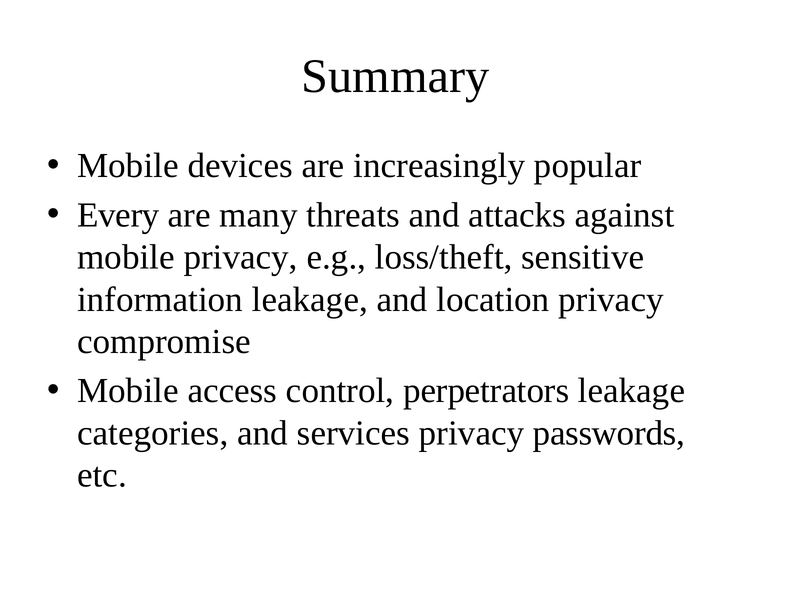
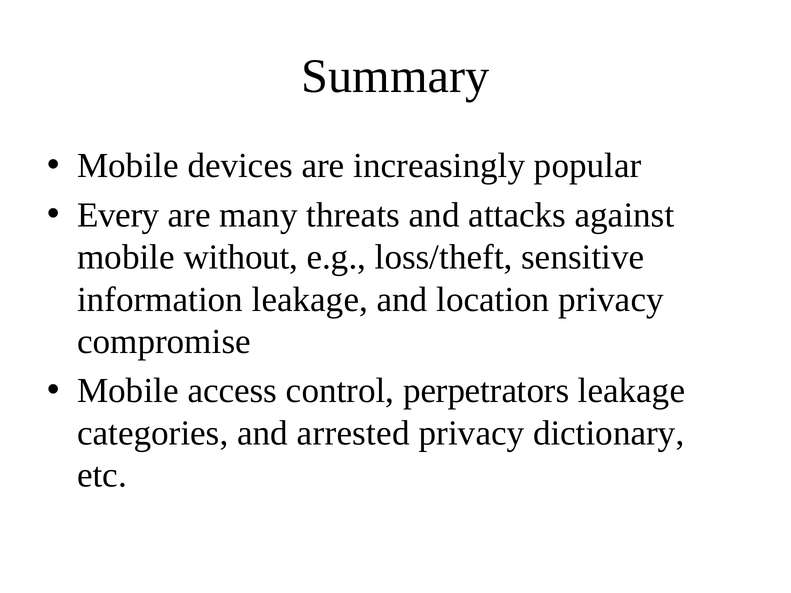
mobile privacy: privacy -> without (241, 257)
services: services -> arrested (353, 433)
passwords: passwords -> dictionary (609, 433)
